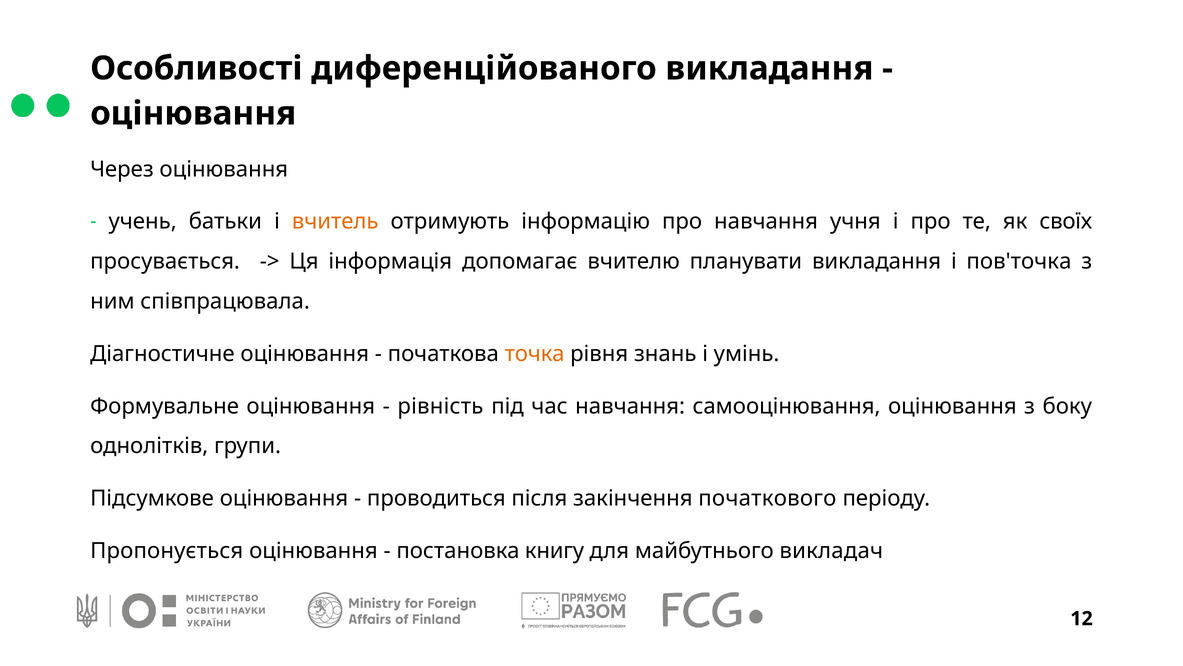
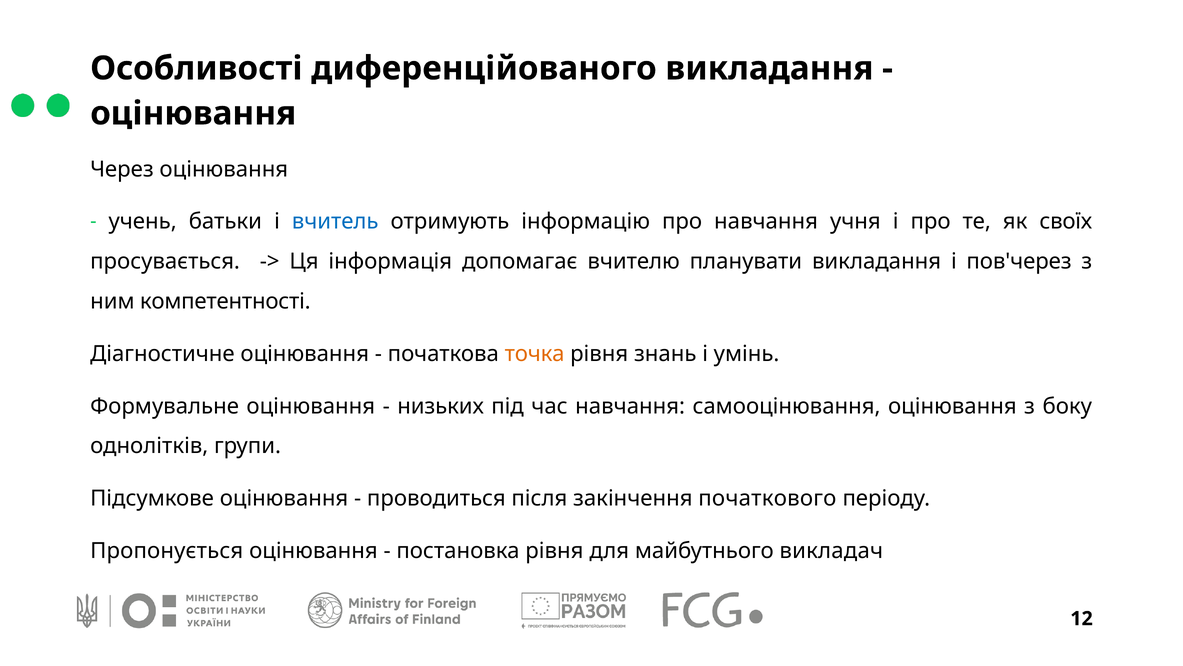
вчитель colour: orange -> blue (335, 221)
пов'точка: пов'точка -> пов'через (1019, 261)
співпрацювала: співпрацювала -> компетентності (225, 301)
рівність: рівність -> низьких (441, 406)
постановка книгу: книгу -> рівня (554, 550)
